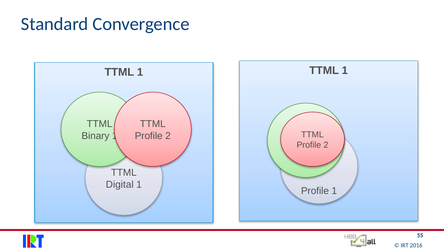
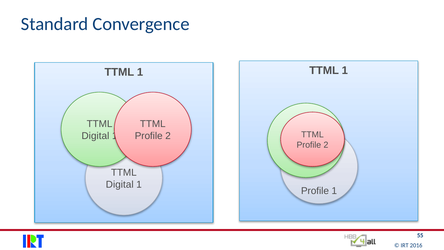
Binary: Binary -> Digital (95, 136)
